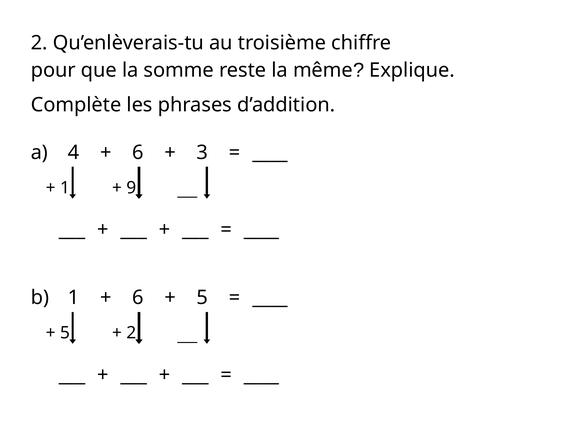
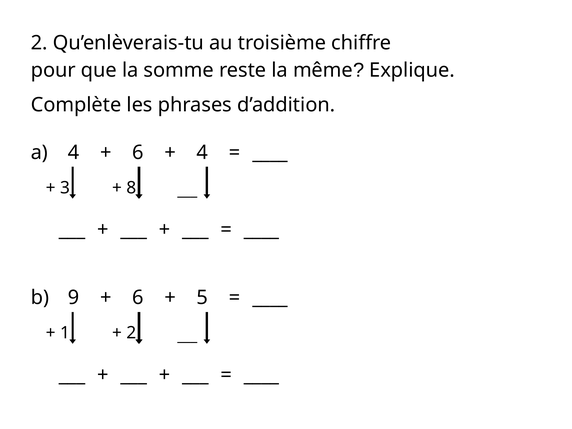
3: 3 -> 4 (202, 152)
1: 1 -> 3 (65, 188)
9: 9 -> 8 (131, 188)
b 1: 1 -> 9 (74, 298)
5: 5 -> 1 (65, 333)
